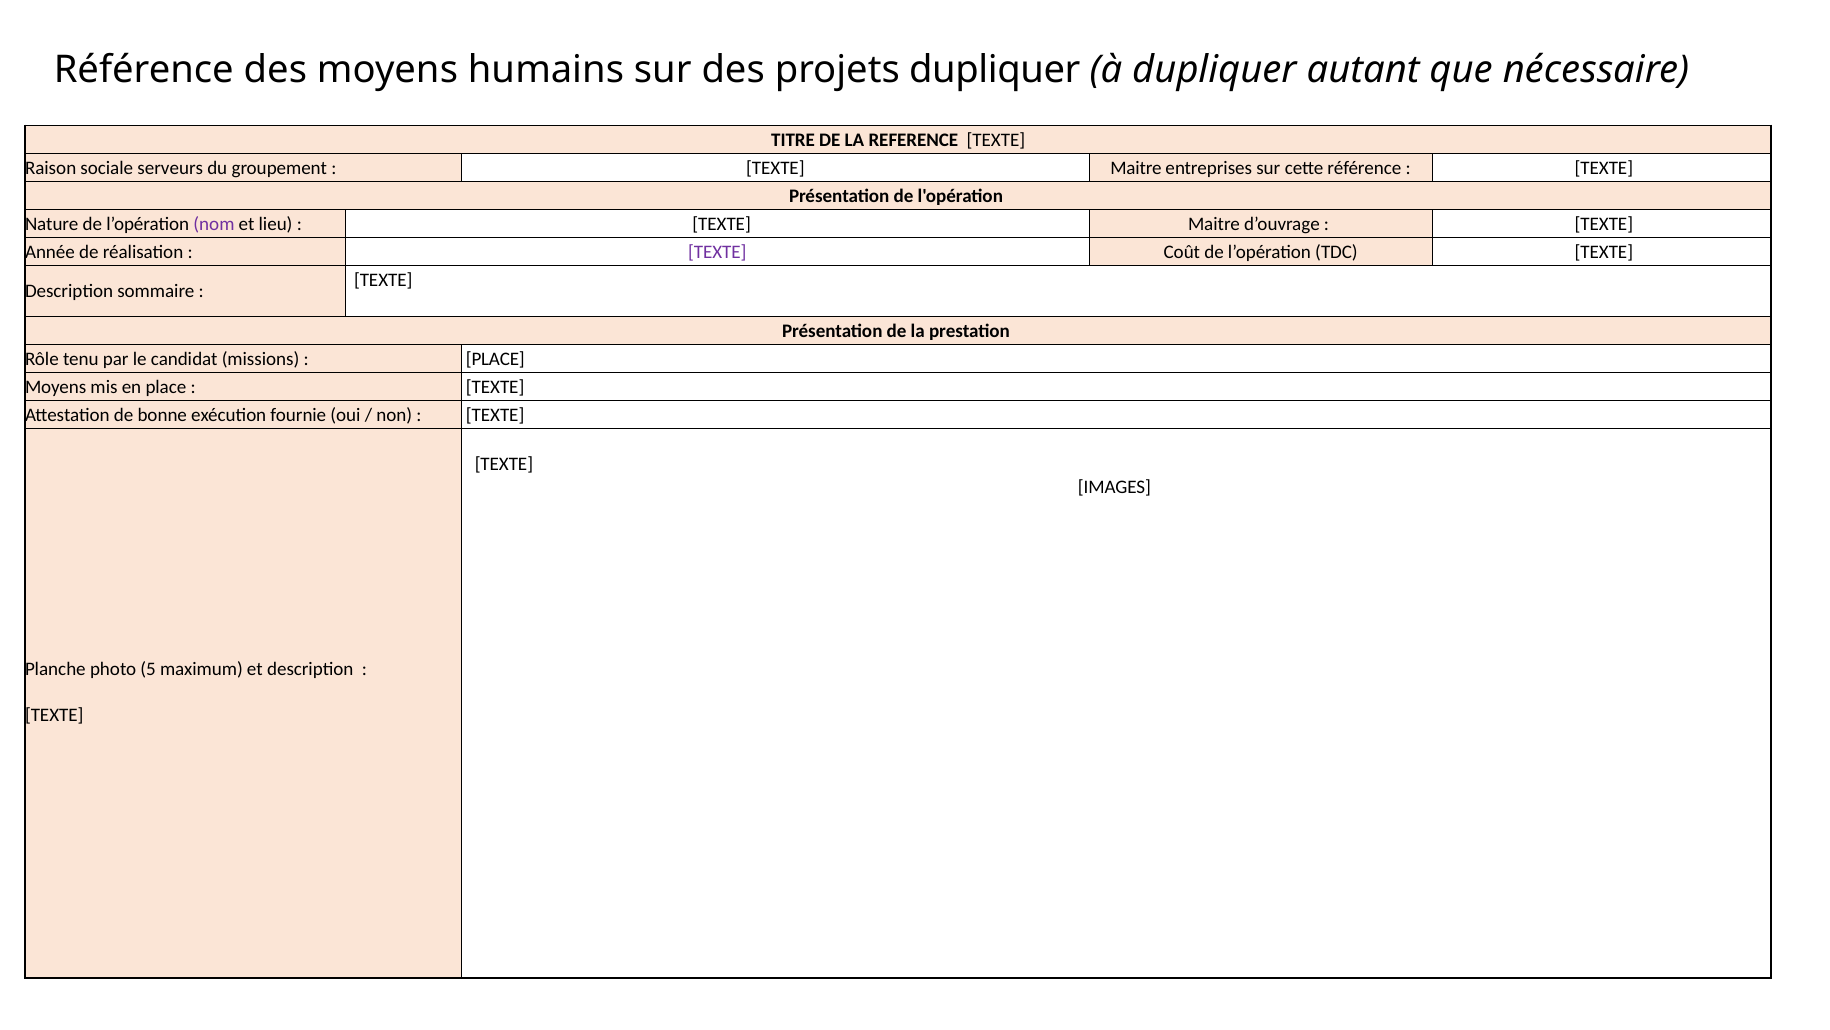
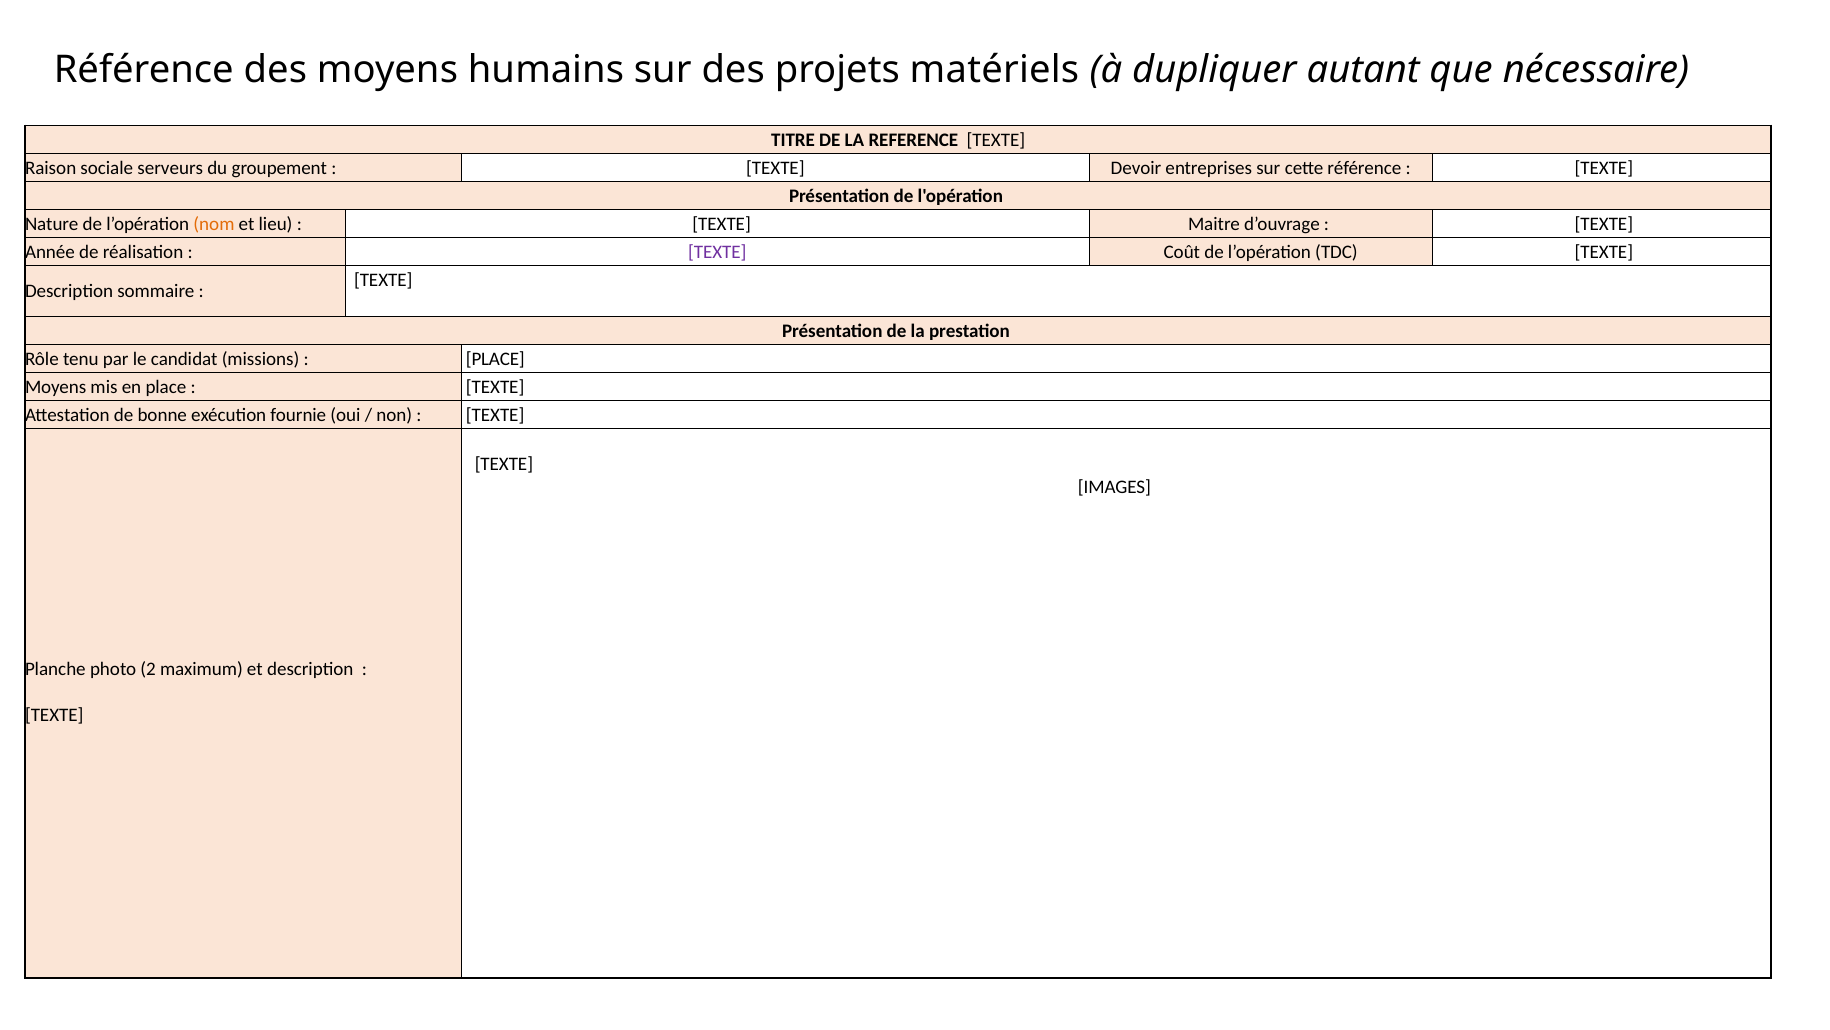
projets dupliquer: dupliquer -> matériels (994, 70)
Maitre: Maitre -> Devoir (1136, 168)
nom colour: purple -> orange (214, 224)
5: 5 -> 2 (148, 669)
